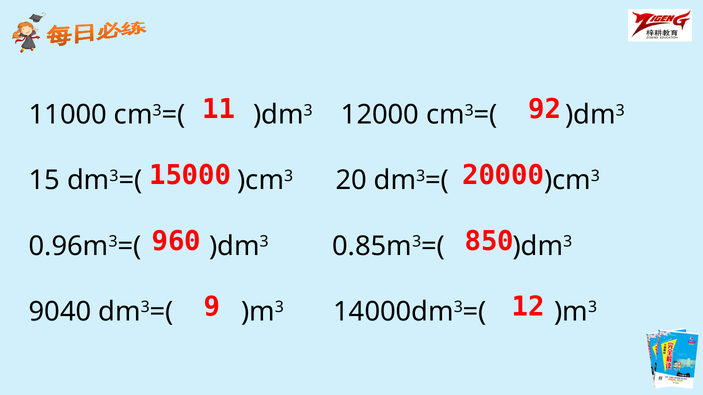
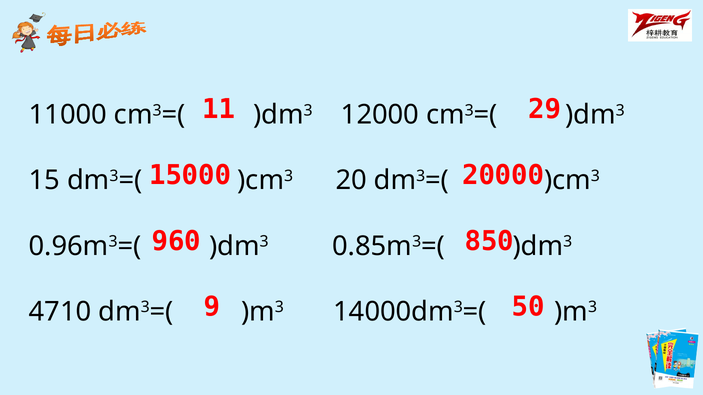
92: 92 -> 29 (545, 110)
12: 12 -> 50 (528, 307)
9040: 9040 -> 4710 (60, 312)
